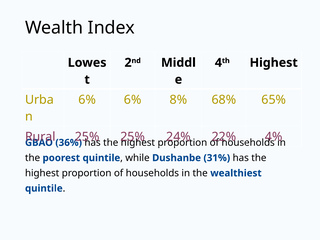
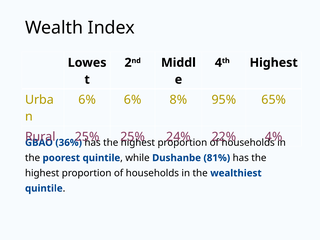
68%: 68% -> 95% (224, 100)
31%: 31% -> 81% (217, 158)
